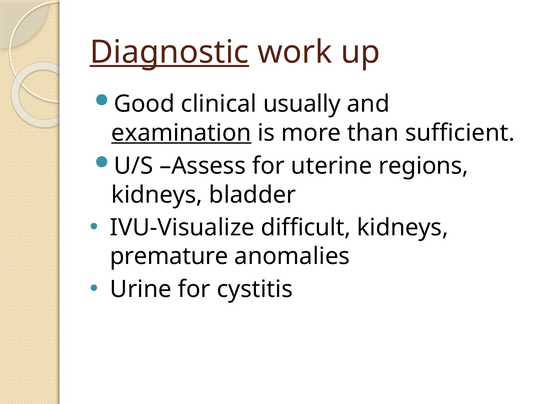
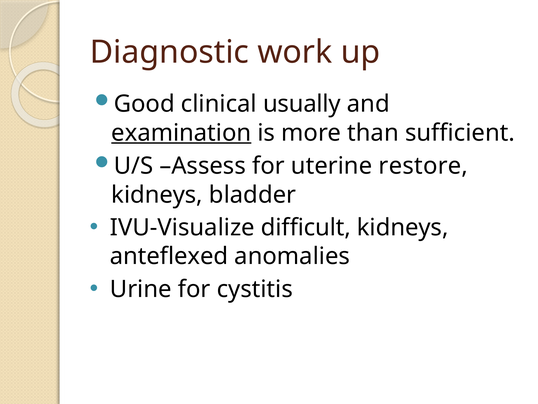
Diagnostic underline: present -> none (169, 52)
regions: regions -> restore (423, 166)
premature: premature -> anteflexed (169, 256)
